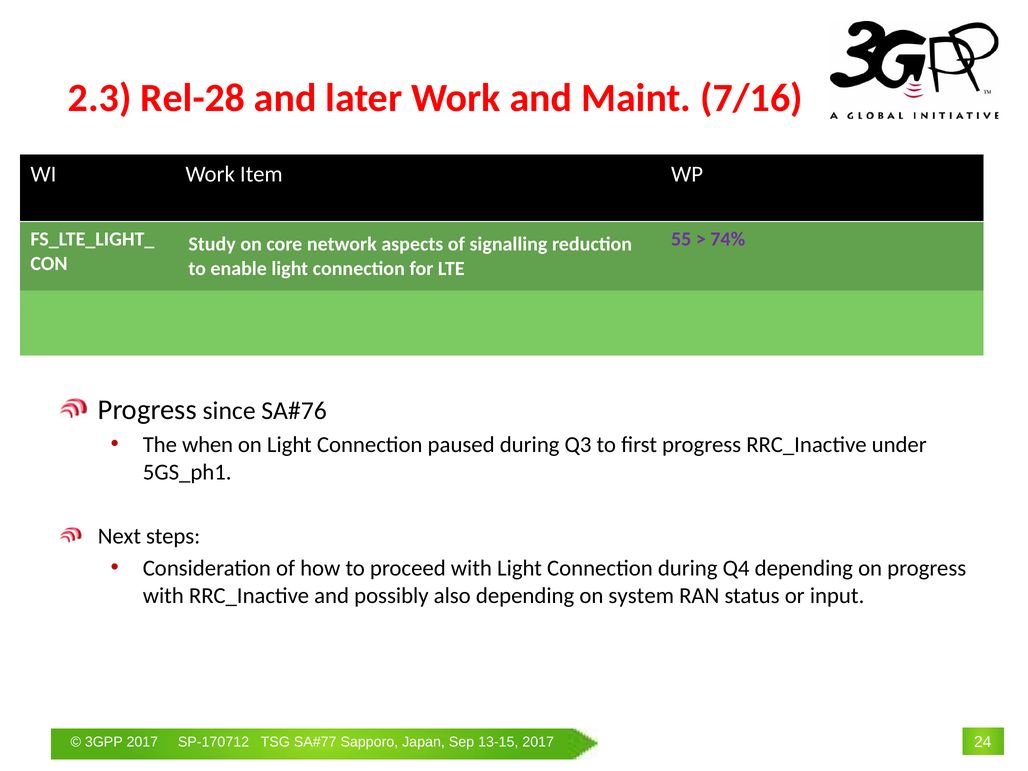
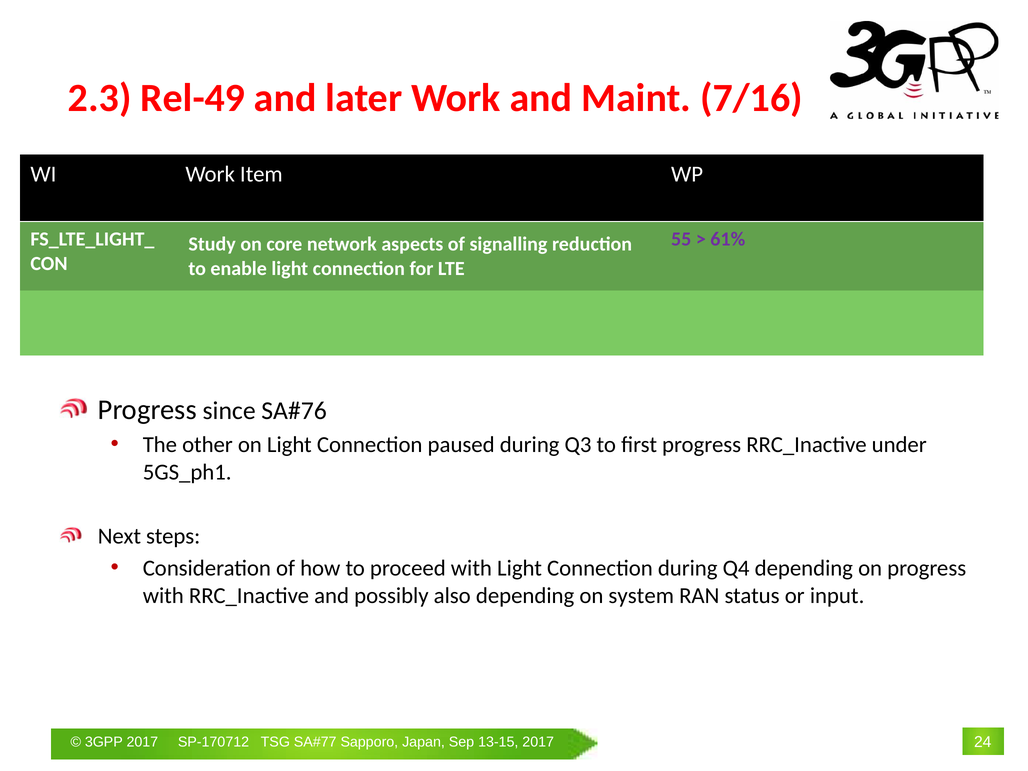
Rel-28: Rel-28 -> Rel-49 (193, 98)
74%: 74% -> 61% (728, 239)
when: when -> other (207, 445)
